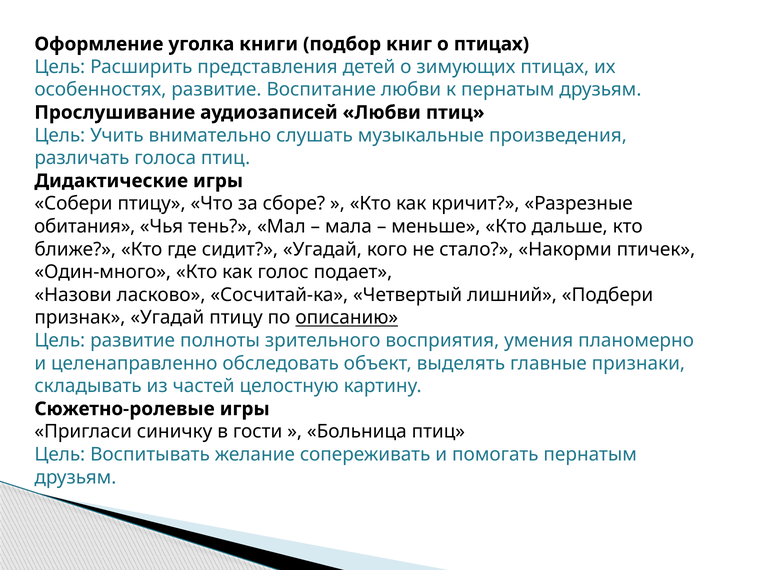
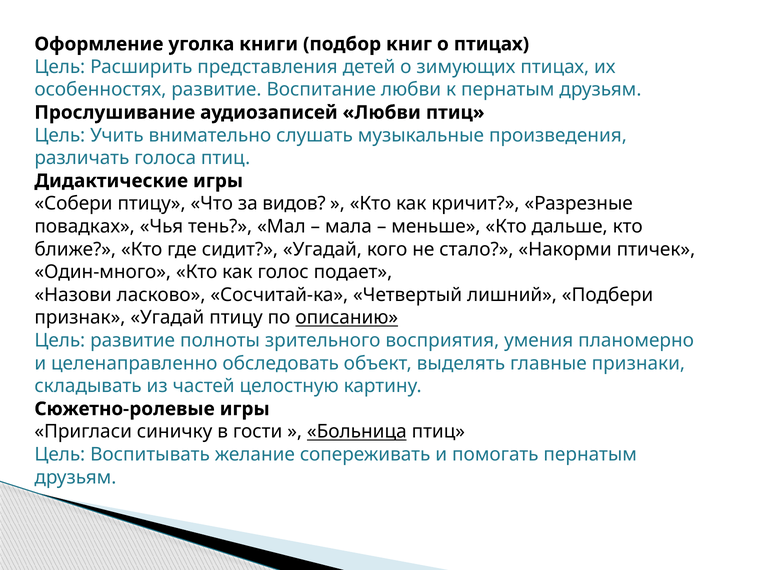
сборе: сборе -> видов (294, 204)
обитания: обитания -> повадках (85, 226)
Больница underline: none -> present (357, 432)
